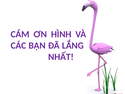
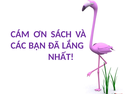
HÌNH: HÌNH -> SÁCH (61, 34)
